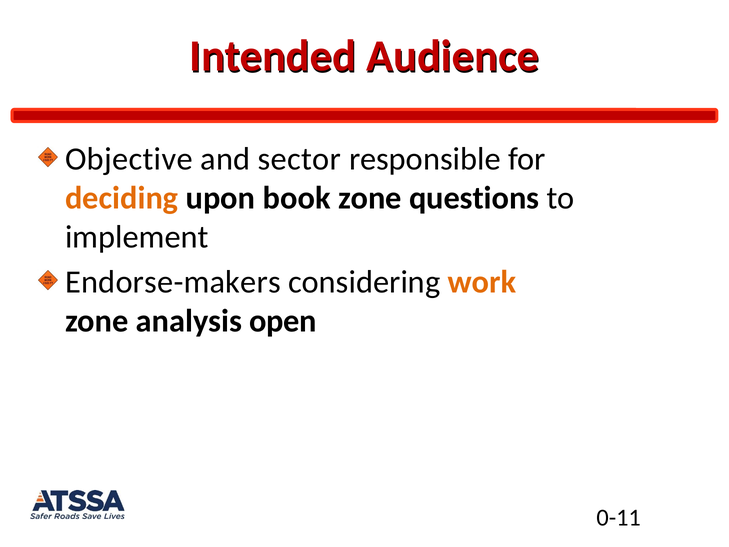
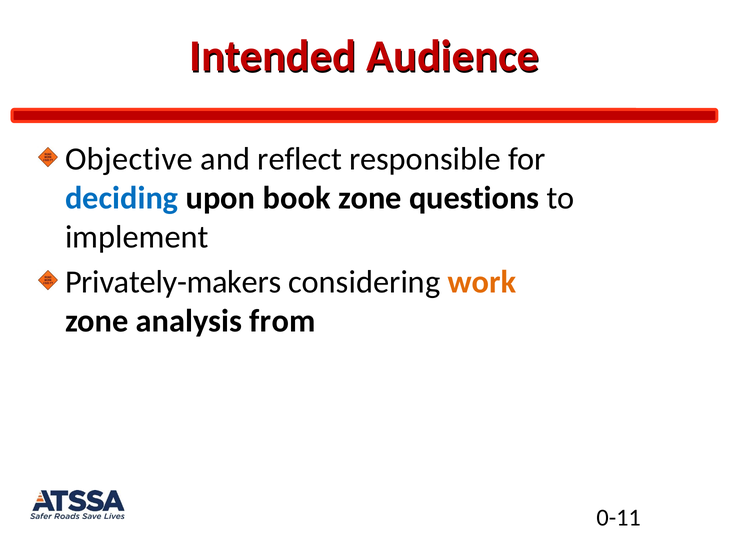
sector: sector -> reflect (300, 159)
deciding colour: orange -> blue (122, 198)
Endorse-makers: Endorse-makers -> Privately-makers (173, 282)
open: open -> from (283, 321)
